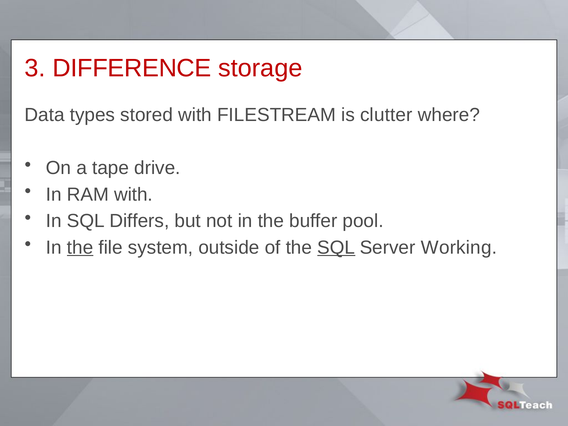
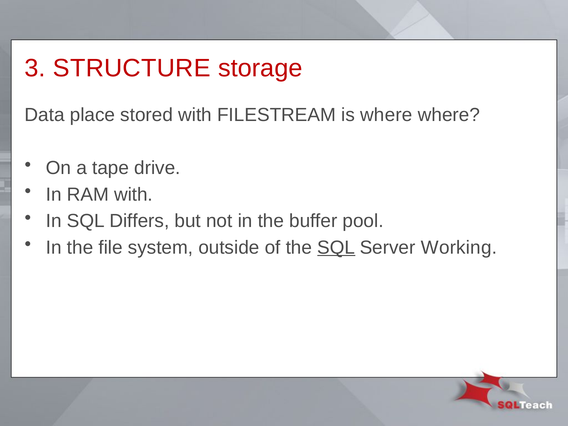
DIFFERENCE: DIFFERENCE -> STRUCTURE (132, 68)
types: types -> place (92, 115)
is clutter: clutter -> where (386, 115)
the underline: present -> none (80, 247)
